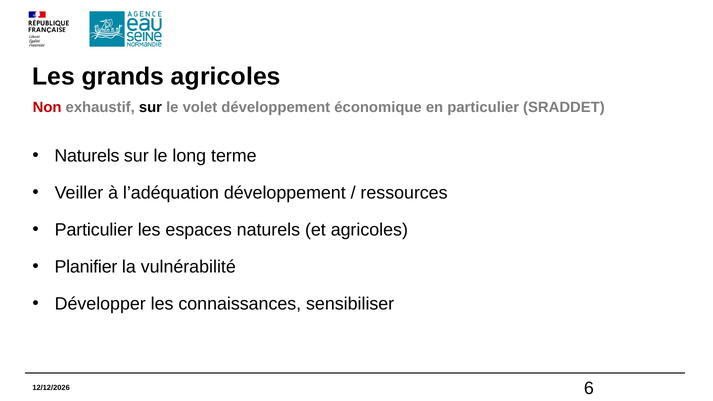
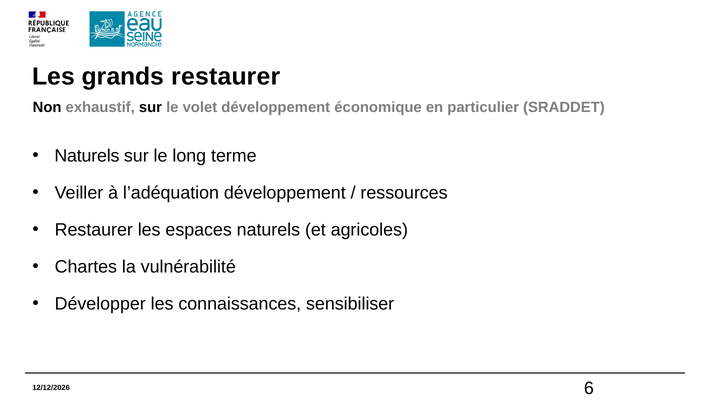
grands agricoles: agricoles -> restaurer (226, 77)
Non colour: red -> black (47, 107)
Particulier: Particulier -> Restaurer (94, 230)
Planifier: Planifier -> Chartes (86, 267)
